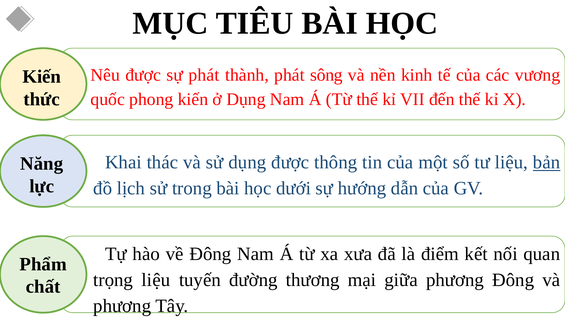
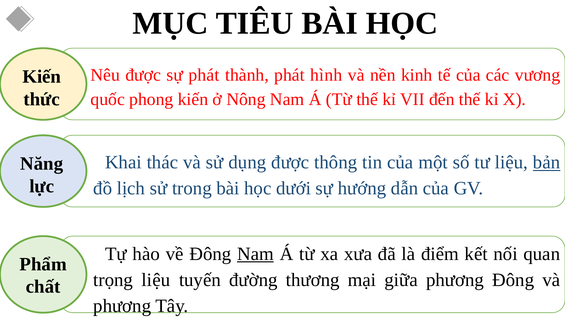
sông: sông -> hình (326, 75)
ở Dụng: Dụng -> Nông (246, 99)
Nam underline: none -> present (255, 254)
